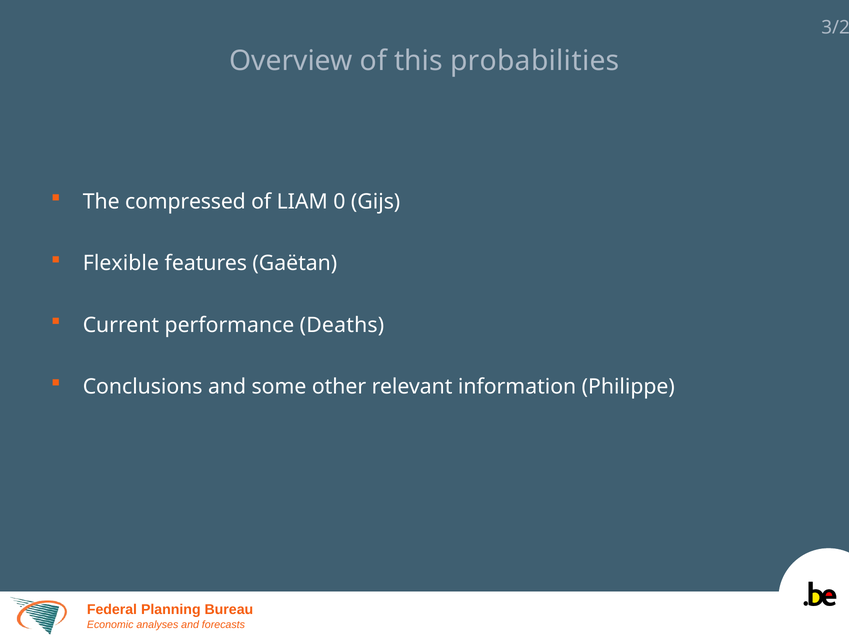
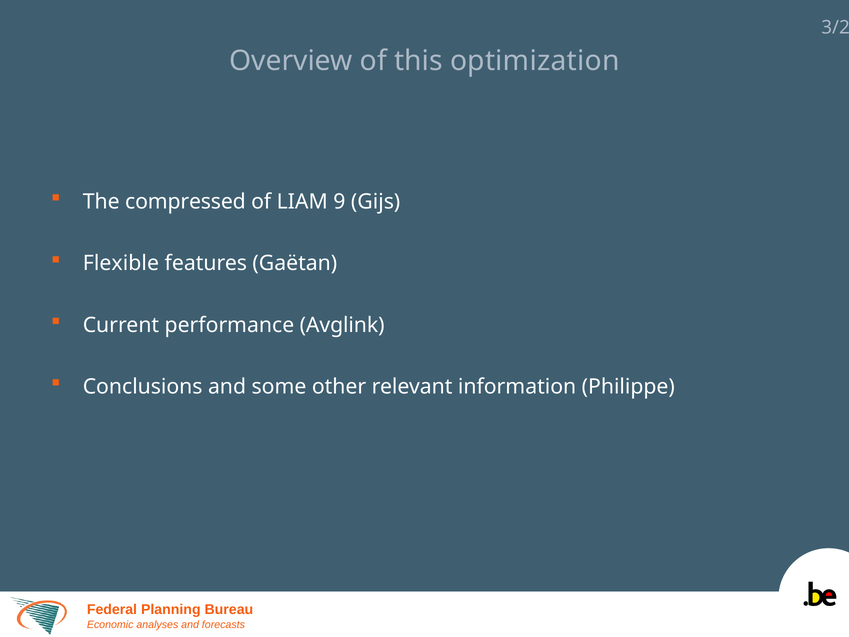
probabilities: probabilities -> optimization (535, 61)
0: 0 -> 9 (339, 202)
Deaths: Deaths -> Avglink (342, 325)
